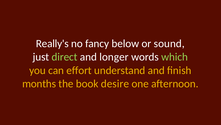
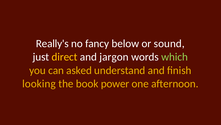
direct colour: light green -> yellow (65, 57)
longer: longer -> jargon (114, 57)
effort: effort -> asked (79, 70)
months: months -> looking (39, 83)
desire: desire -> power (115, 83)
